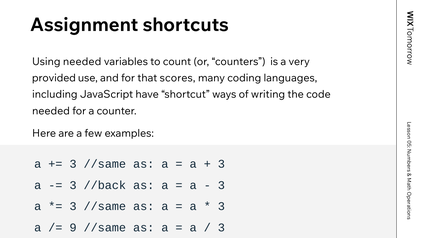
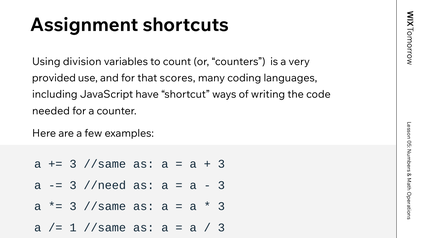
Using needed: needed -> division (82, 62)
//back: //back -> //need (105, 185)
9: 9 -> 1 (73, 227)
